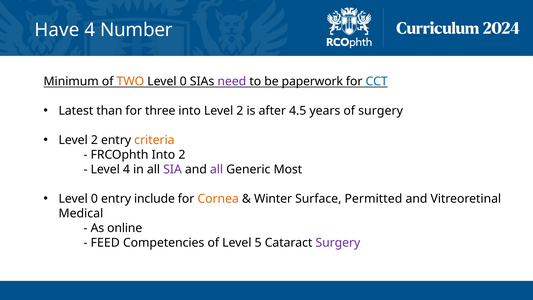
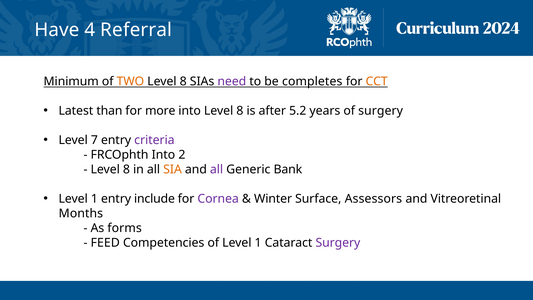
Number: Number -> Referral (136, 30)
0: 0 -> 8 (183, 82)
paperwork: paperwork -> completes (312, 82)
CCT colour: blue -> orange (377, 82)
three: three -> more (160, 111)
into Level 2: 2 -> 8 (240, 111)
4.5: 4.5 -> 5.2 (298, 111)
2: 2 -> 7 (94, 140)
criteria colour: orange -> purple (154, 140)
4: 4 -> 8 (126, 169)
SIA colour: purple -> orange (173, 169)
Most: Most -> Bank (288, 169)
0: 0 -> 1 (94, 199)
Cornea colour: orange -> purple (218, 199)
Permitted: Permitted -> Assessors (373, 199)
Medical: Medical -> Months (81, 213)
online: online -> forms (125, 228)
of Level 5: 5 -> 1 (258, 243)
